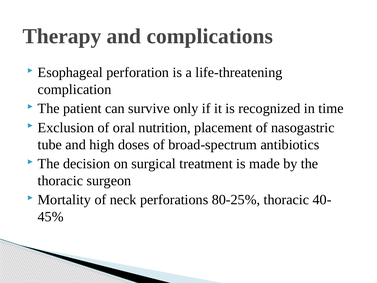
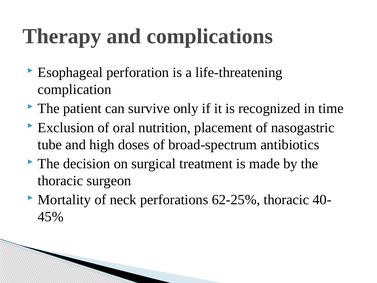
80-25%: 80-25% -> 62-25% (236, 200)
